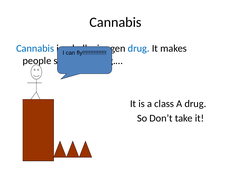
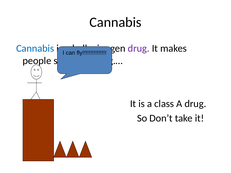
drug colour: blue -> purple (139, 48)
